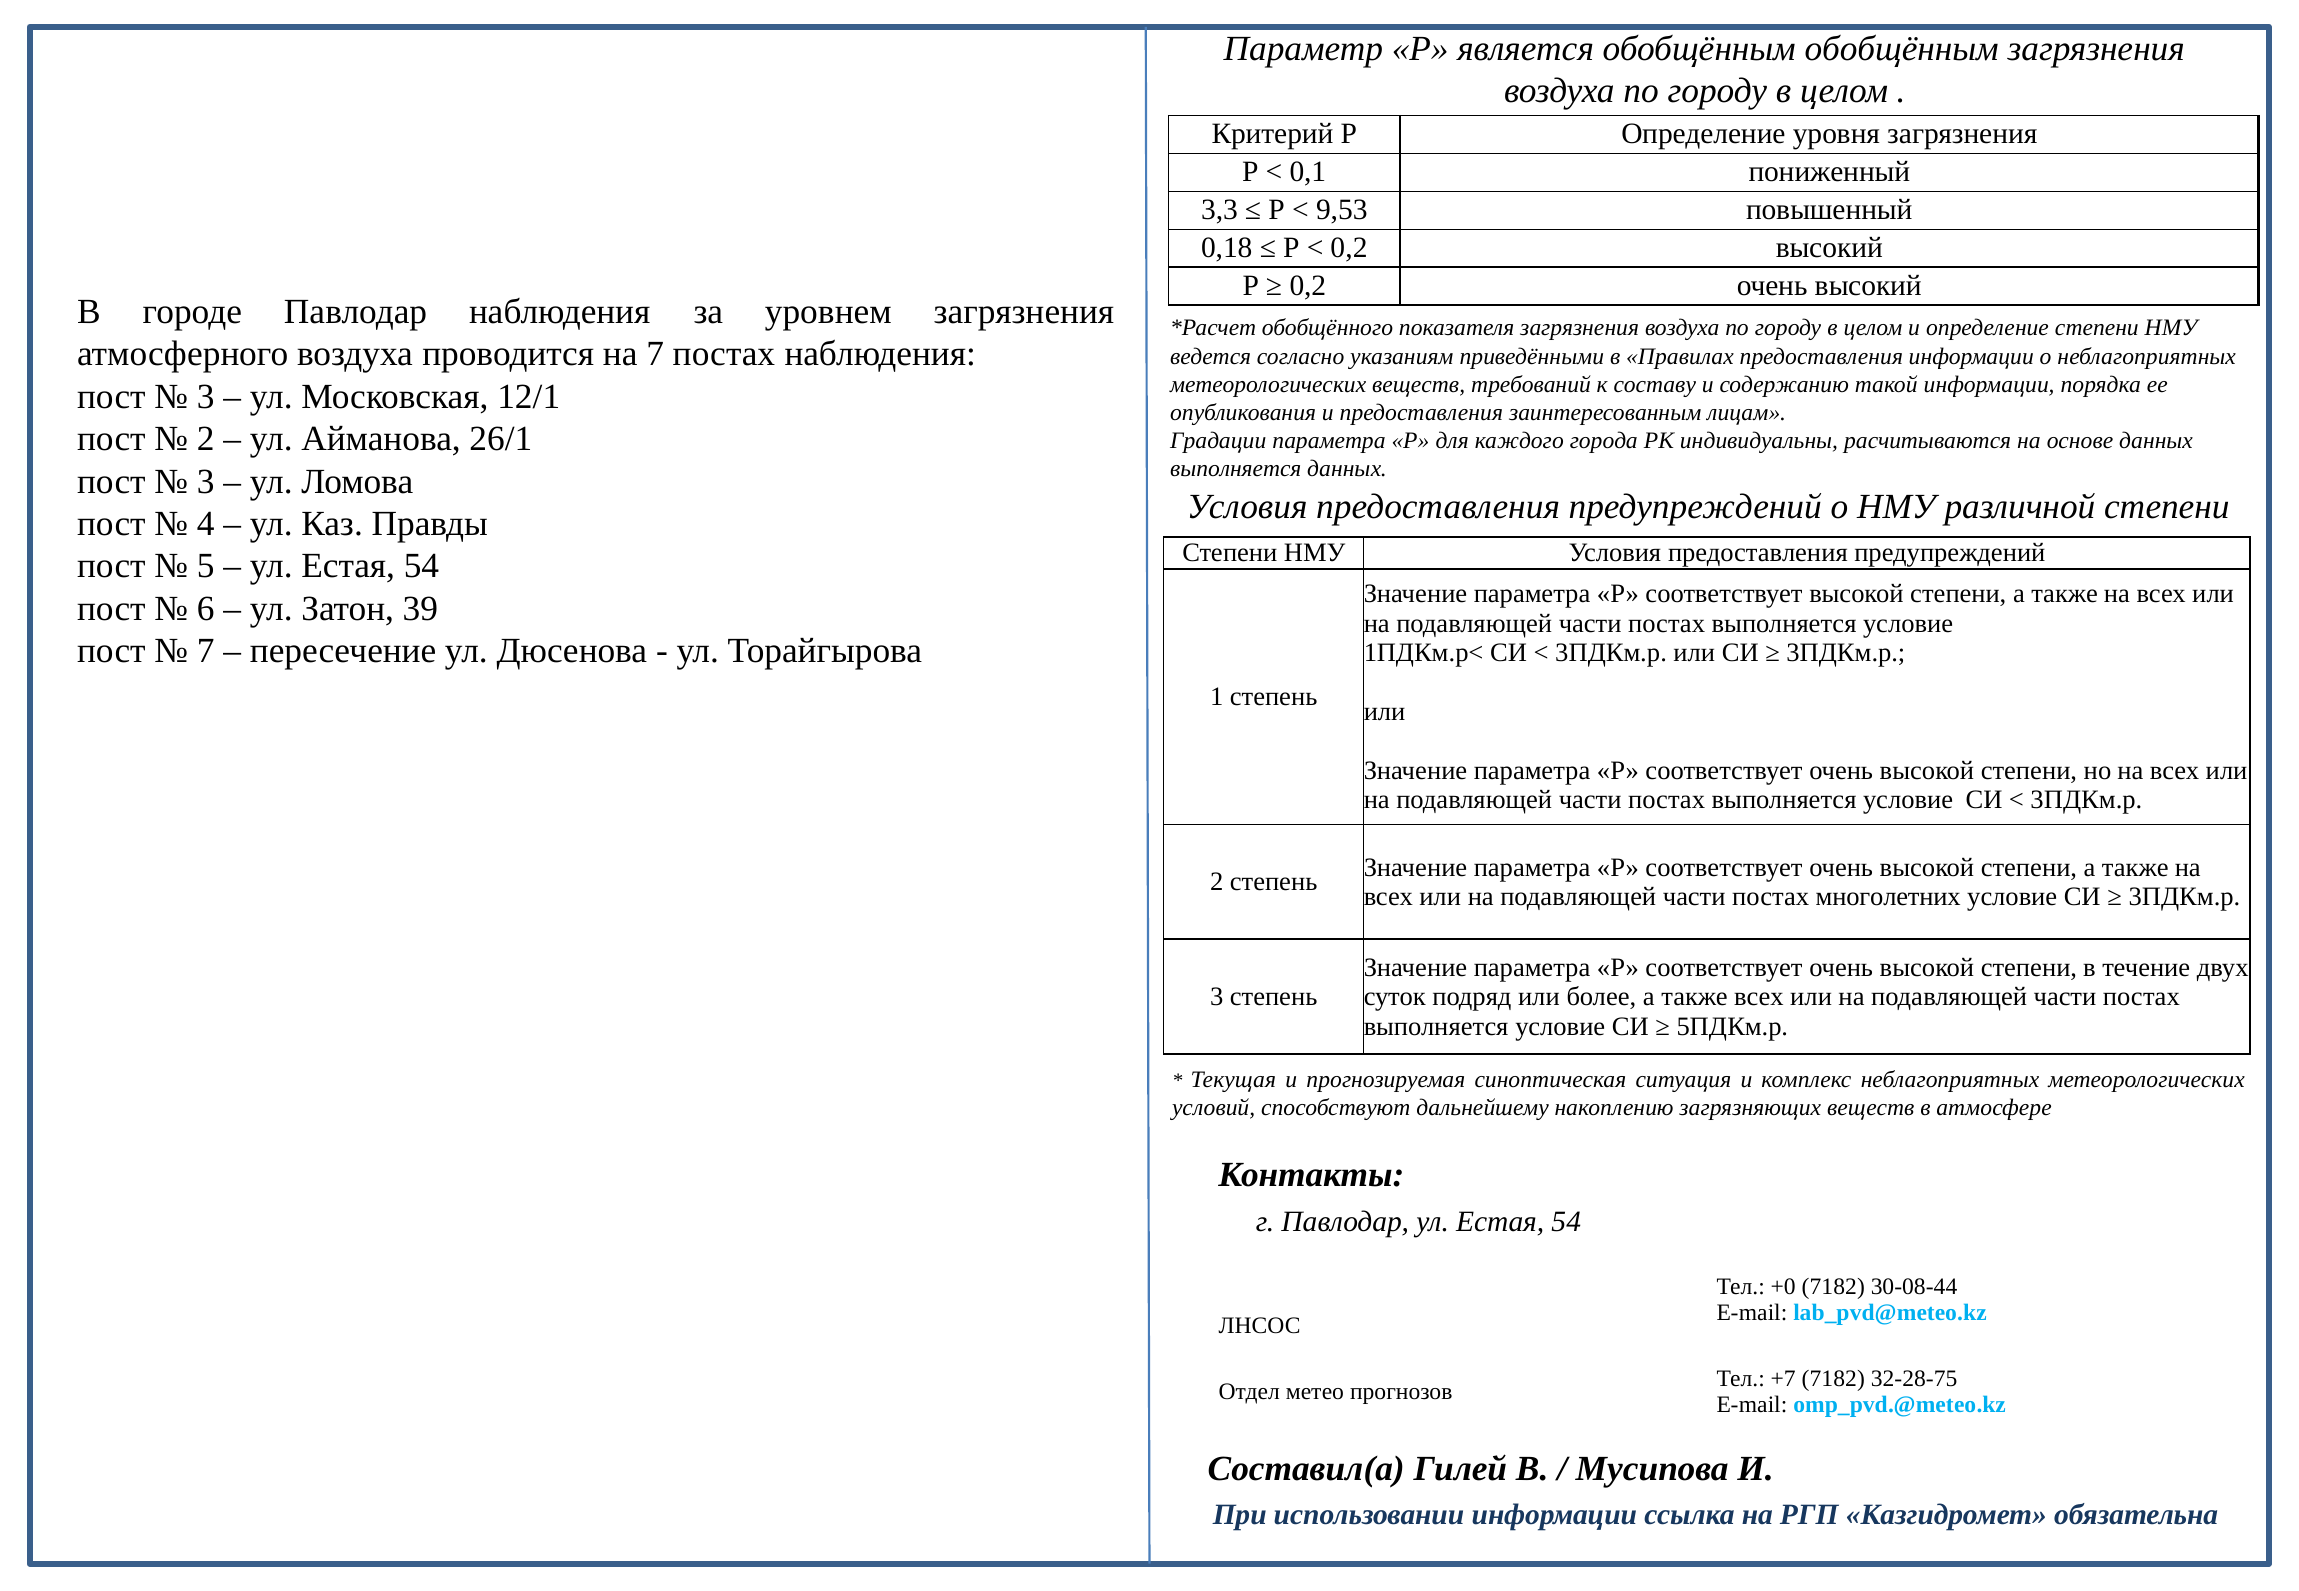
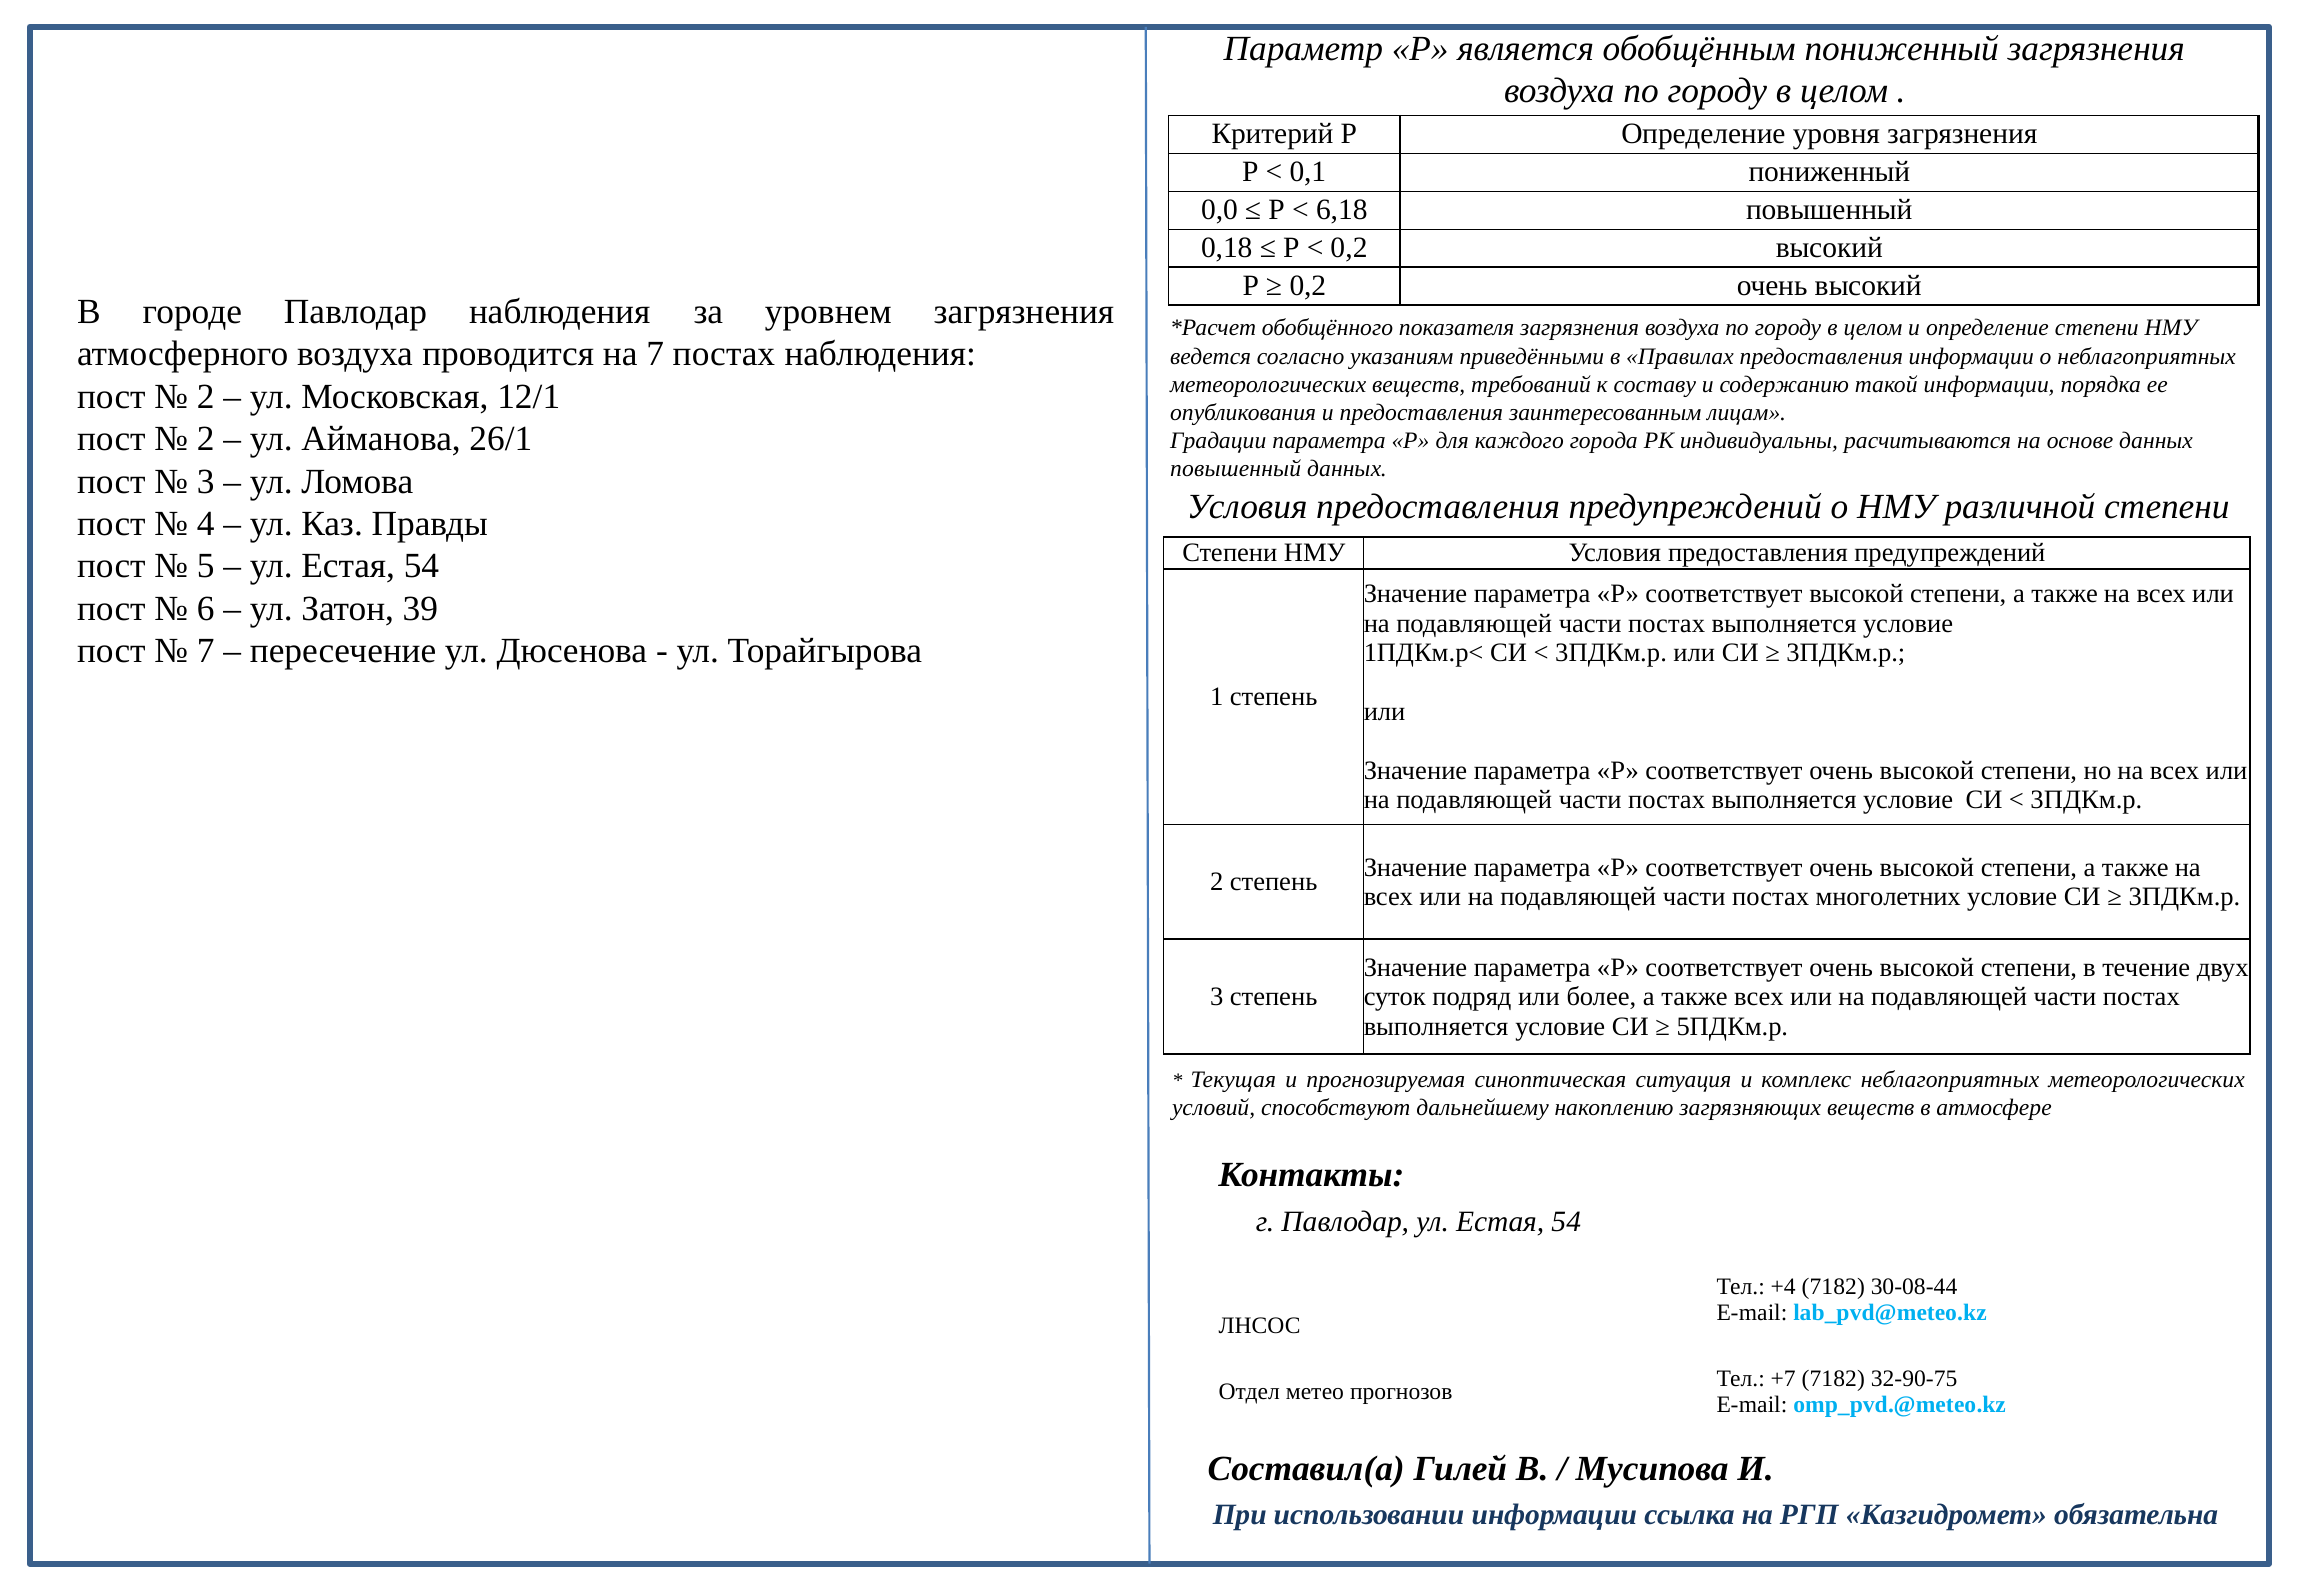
обобщённым обобщённым: обобщённым -> пониженный (1902, 48)
3,3: 3,3 -> 0,0 (1220, 210)
9,53: 9,53 -> 6,18 (1342, 210)
3: 3 -> 2 (206, 397)
выполняется: выполняется -> повышенный (1236, 469)
+0: +0 -> +4 (1783, 1287)
32-28-75: 32-28-75 -> 32-90-75 (1914, 1379)
